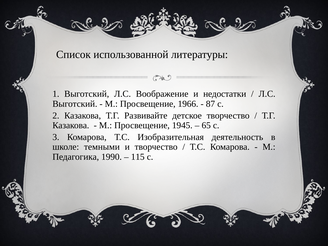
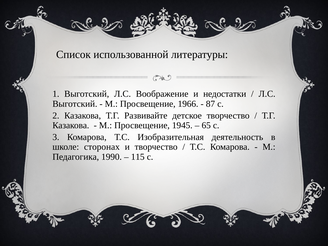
темными: темными -> сторонах (102, 147)
